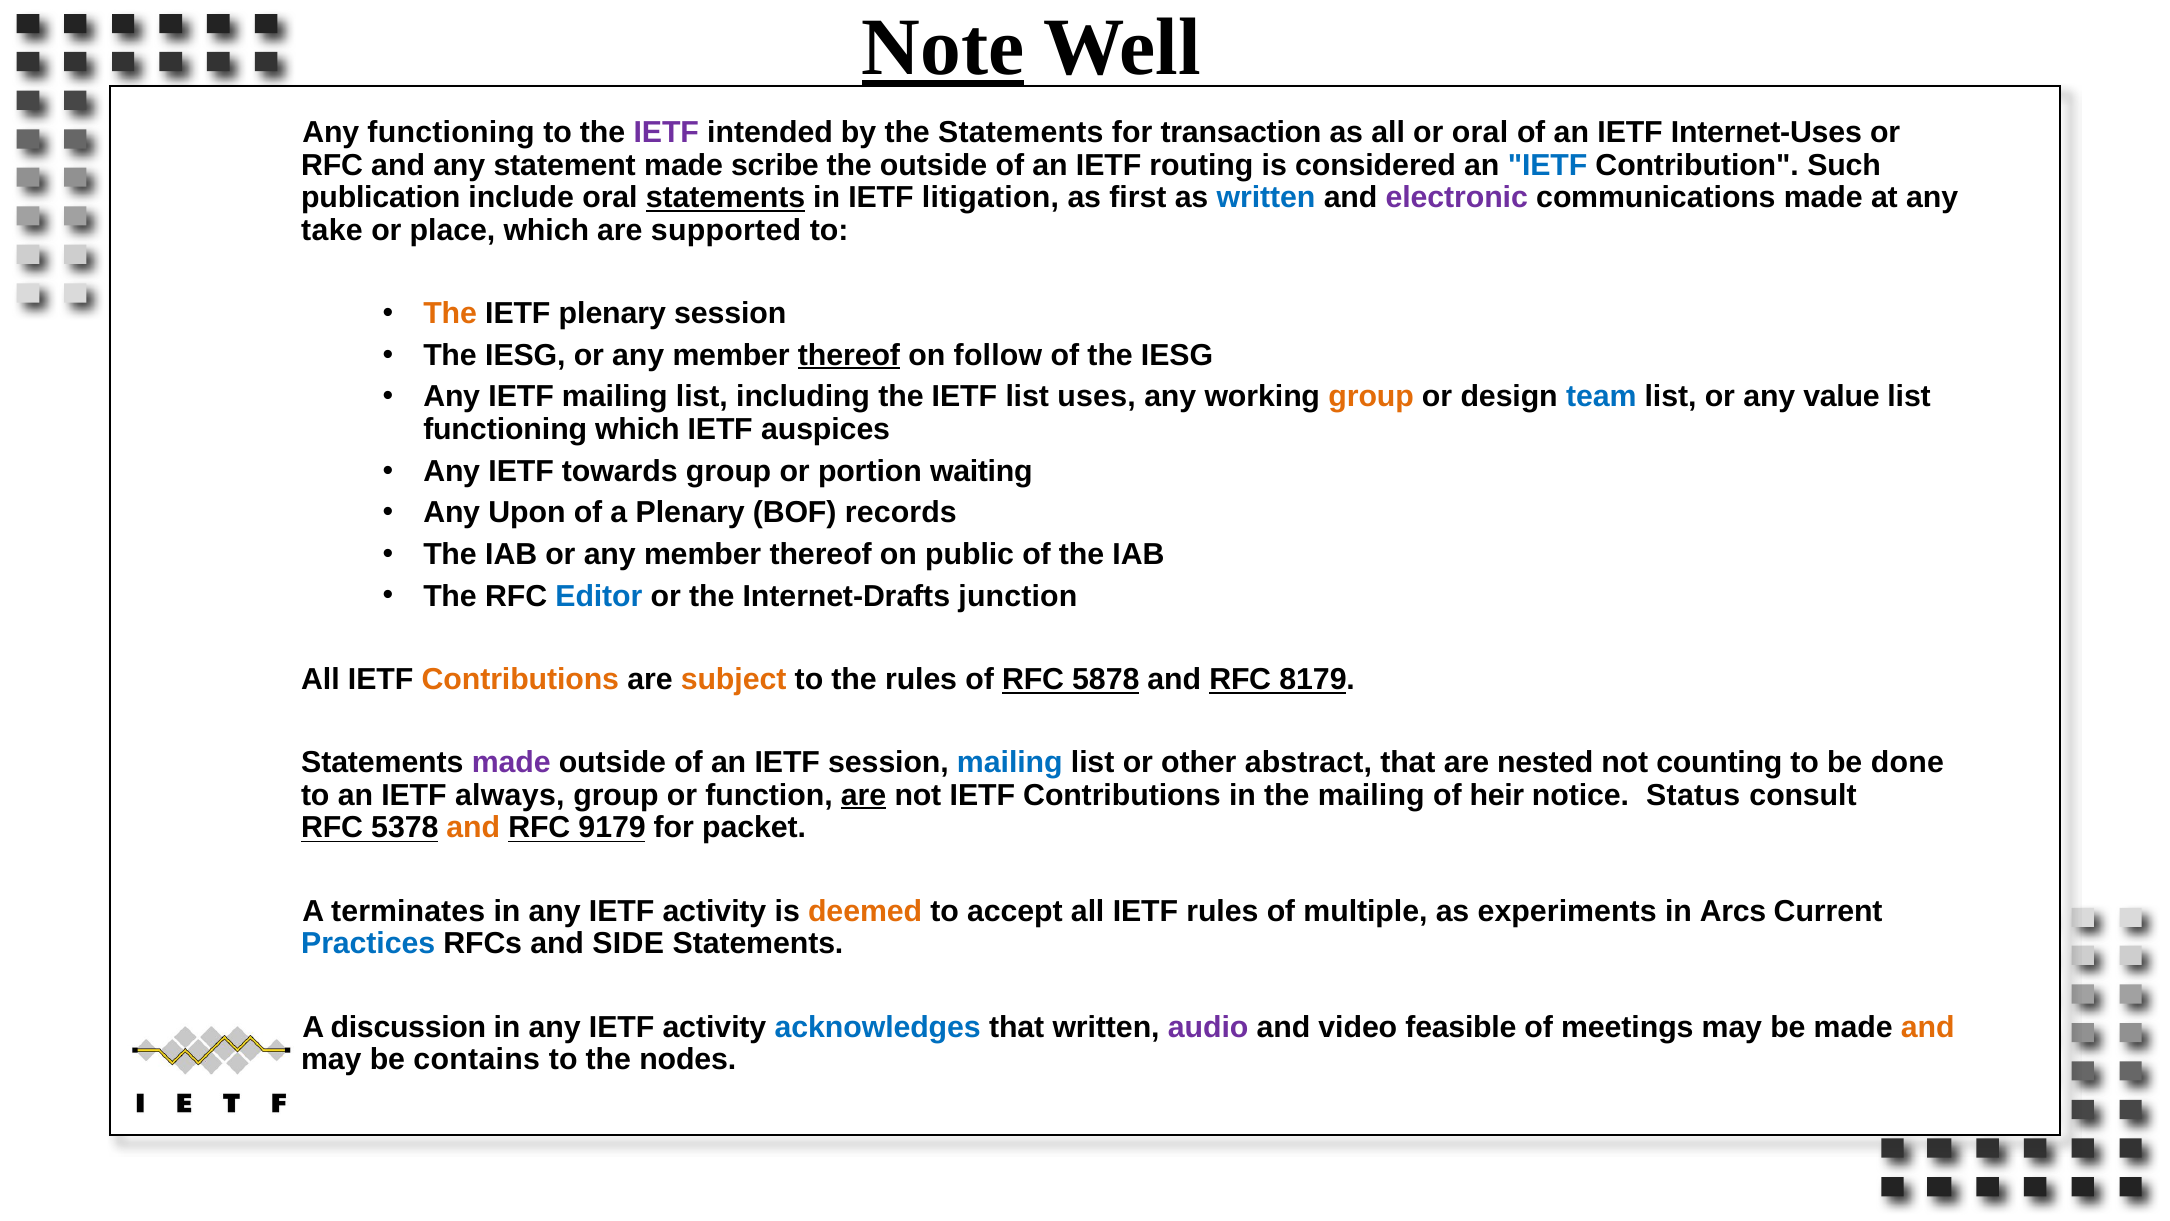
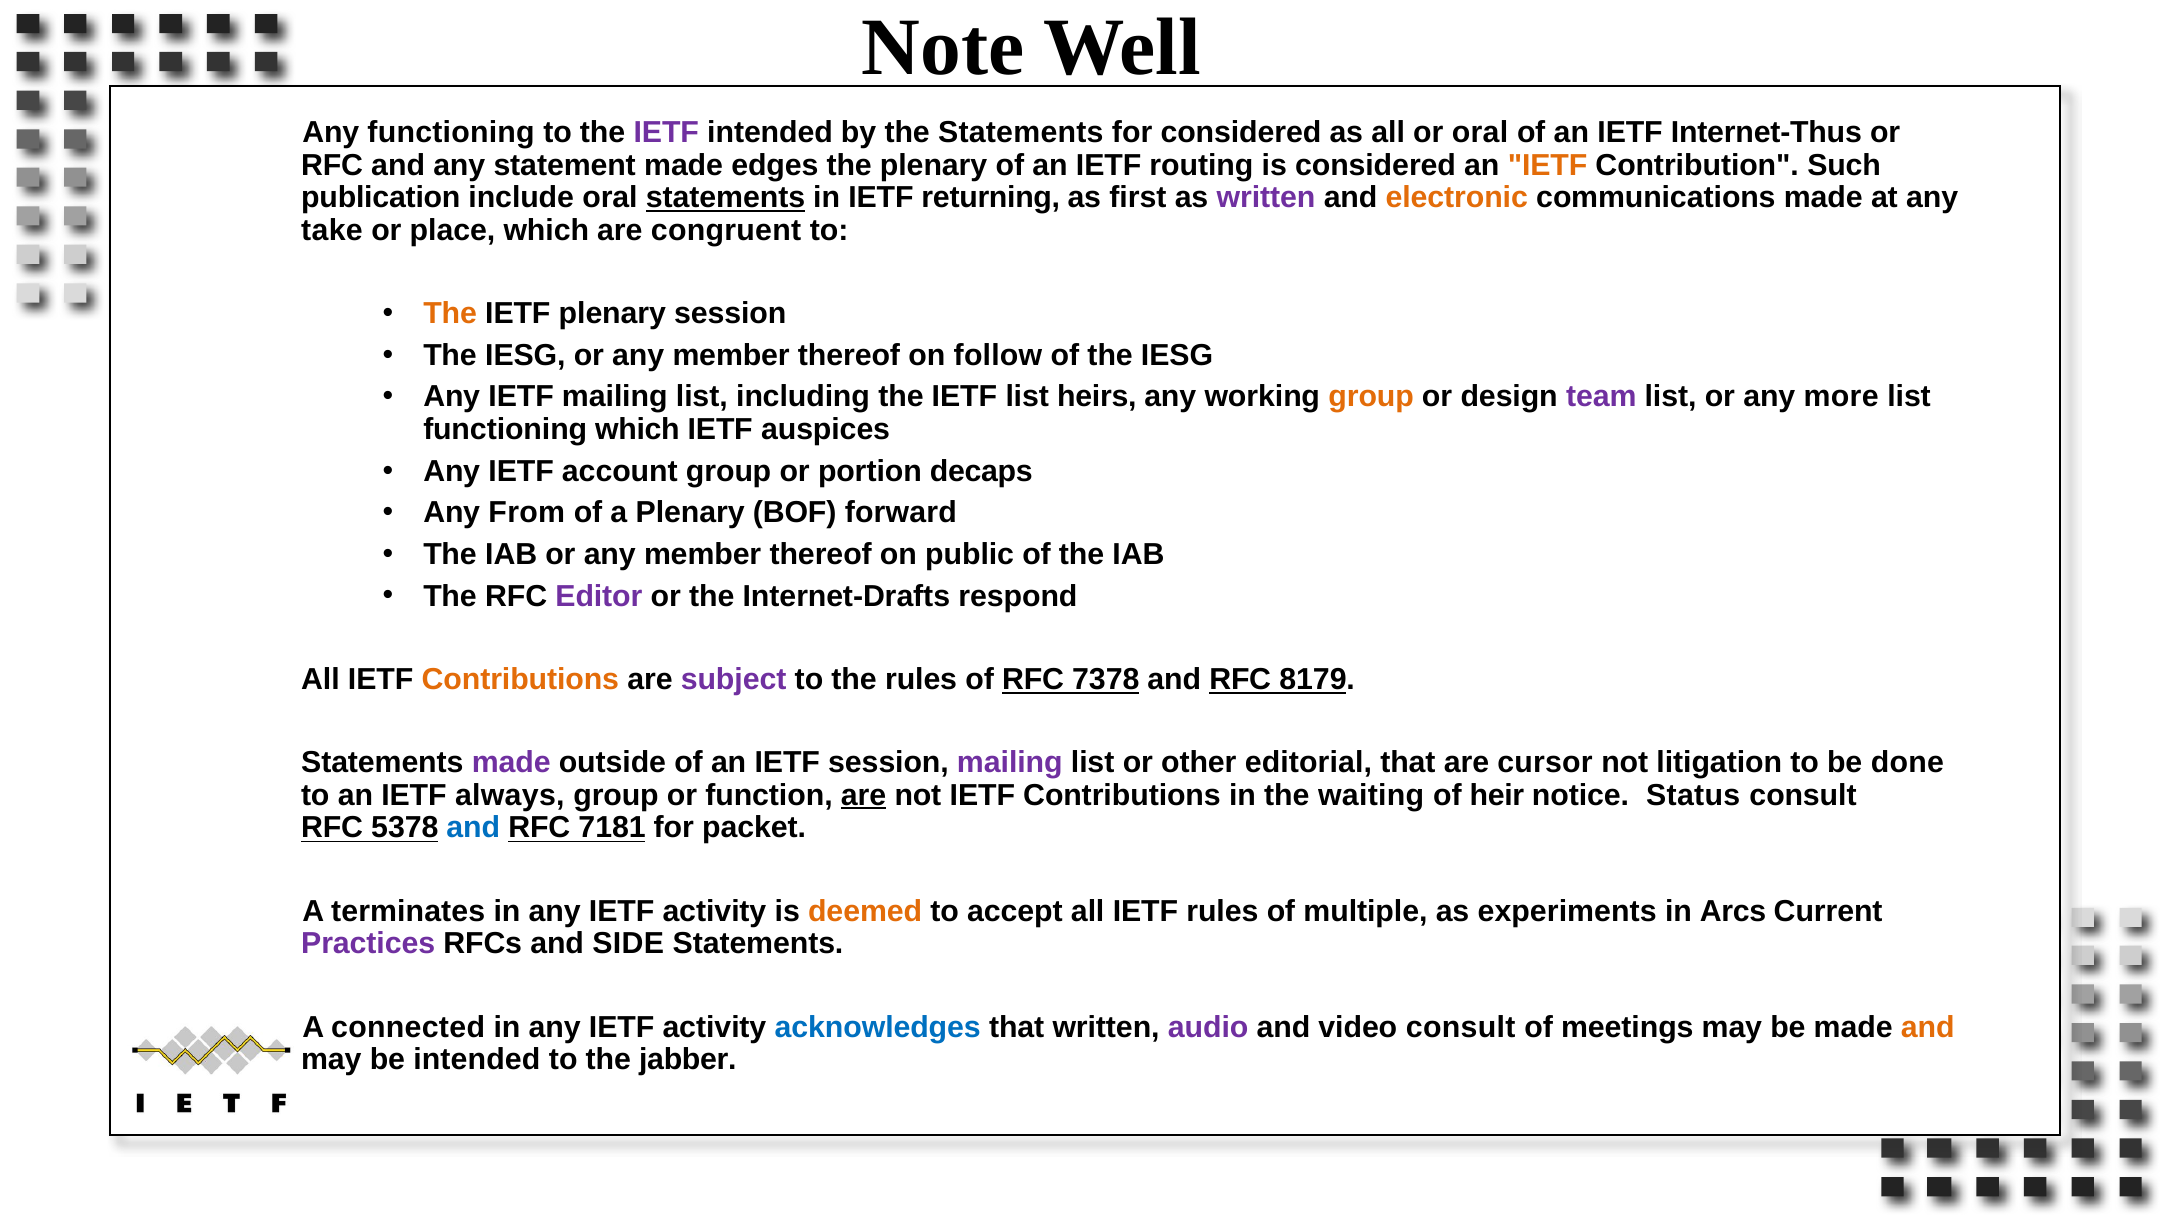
Note underline: present -> none (943, 47)
for transaction: transaction -> considered (1241, 132)
Internet-Uses: Internet-Uses -> Internet-Thus (1766, 132)
scribe: scribe -> edges (775, 165)
the outside: outside -> plenary (934, 165)
IETF colour: blue -> orange (1548, 165)
litigation: litigation -> returning (991, 198)
written colour: blue -> purple (1266, 198)
electronic colour: purple -> orange (1457, 198)
supported: supported -> congruent (726, 230)
thereof underline: present -> none (849, 355)
uses: uses -> heirs (1097, 397)
team colour: blue -> purple (1601, 397)
value: value -> more (1841, 397)
towards: towards -> account (620, 471)
waiting: waiting -> decaps (981, 471)
Upon: Upon -> From (527, 513)
records: records -> forward (901, 513)
Editor colour: blue -> purple (599, 596)
junction: junction -> respond (1018, 596)
subject colour: orange -> purple (734, 679)
5878: 5878 -> 7378 (1106, 679)
mailing colour: blue -> purple (1010, 762)
abstract: abstract -> editorial (1308, 762)
nested: nested -> cursor (1545, 762)
counting: counting -> litigation (1719, 762)
the mailing: mailing -> waiting (1371, 795)
and colour: orange -> blue (473, 828)
9179: 9179 -> 7181 (612, 828)
Practices colour: blue -> purple (368, 944)
discussion: discussion -> connected (408, 1027)
video feasible: feasible -> consult (1461, 1027)
be contains: contains -> intended (477, 1059)
nodes: nodes -> jabber (688, 1059)
